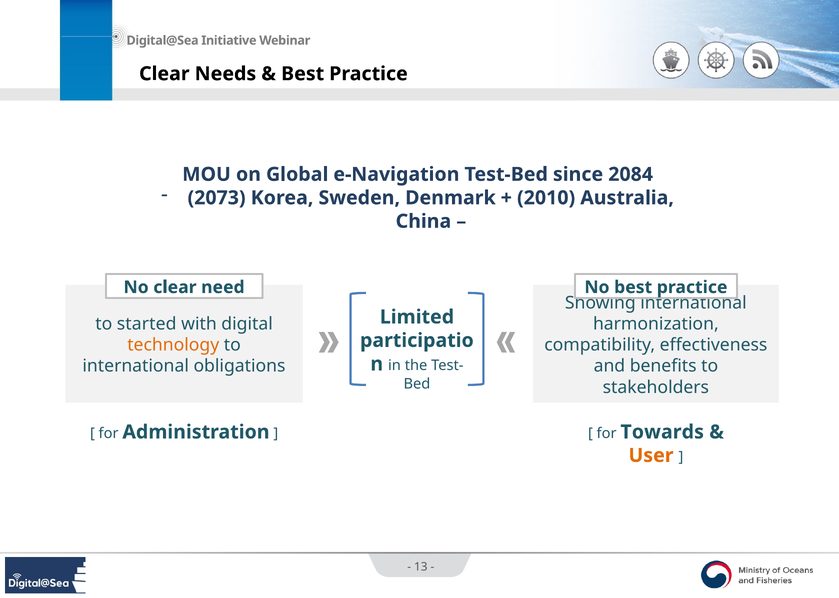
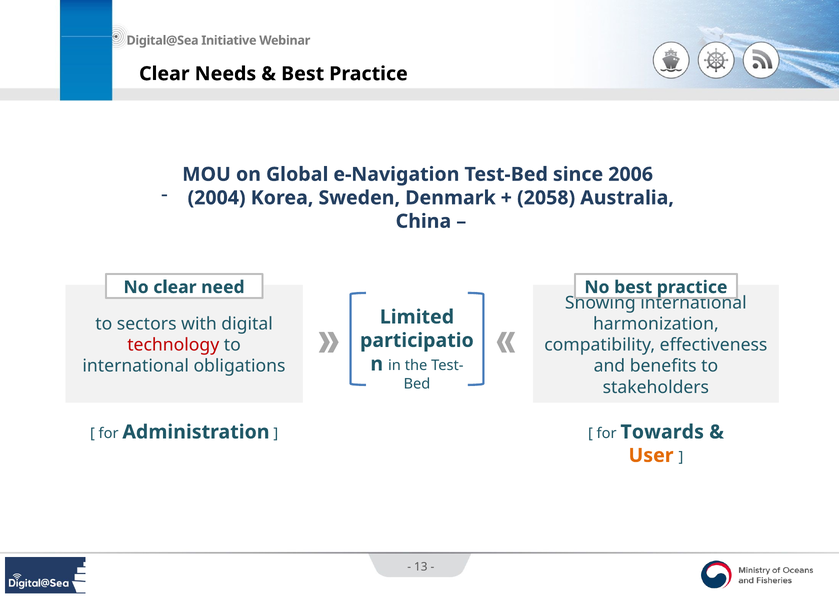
2084: 2084 -> 2006 (631, 175)
2073: 2073 -> 2004 (217, 198)
2010: 2010 -> 2058 (546, 198)
started: started -> sectors (147, 324)
technology colour: orange -> red (173, 345)
